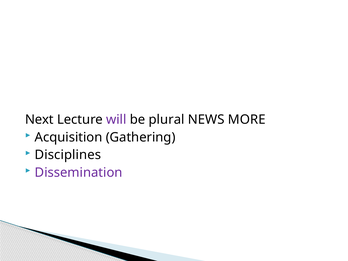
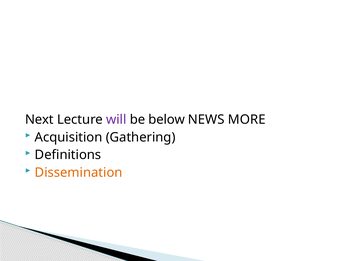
plural: plural -> below (167, 120)
Disciplines: Disciplines -> Definitions (68, 155)
Dissemination colour: purple -> orange (79, 172)
